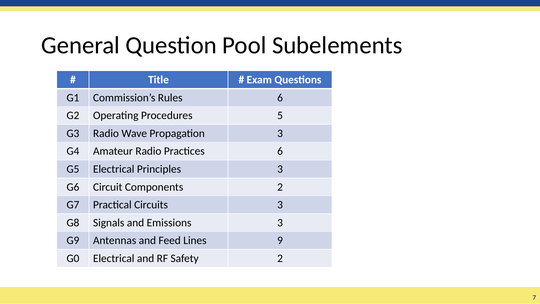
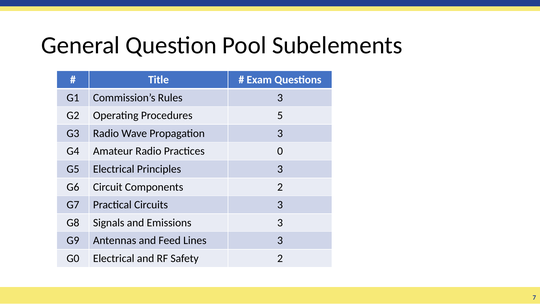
Rules 6: 6 -> 3 (280, 98)
Practices 6: 6 -> 0 (280, 151)
Lines 9: 9 -> 3 (280, 240)
